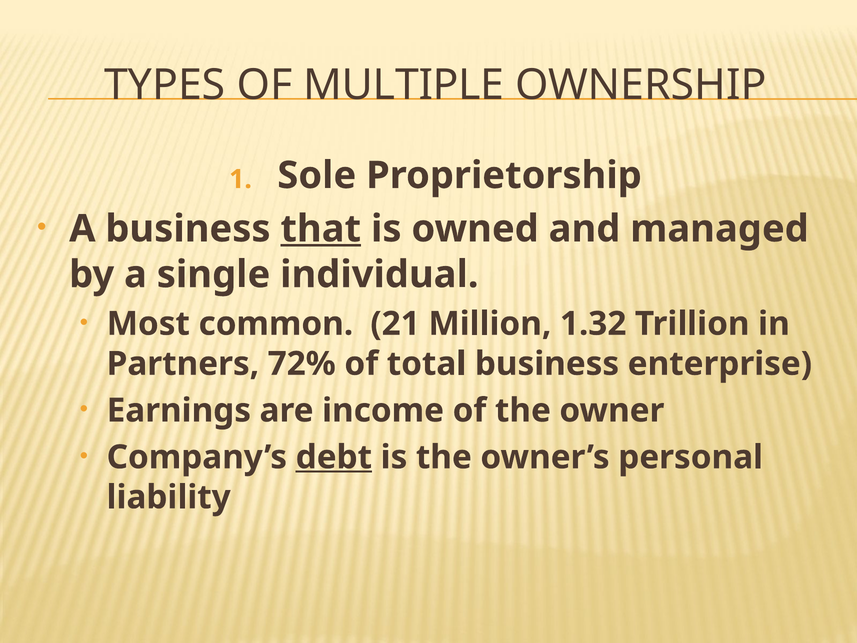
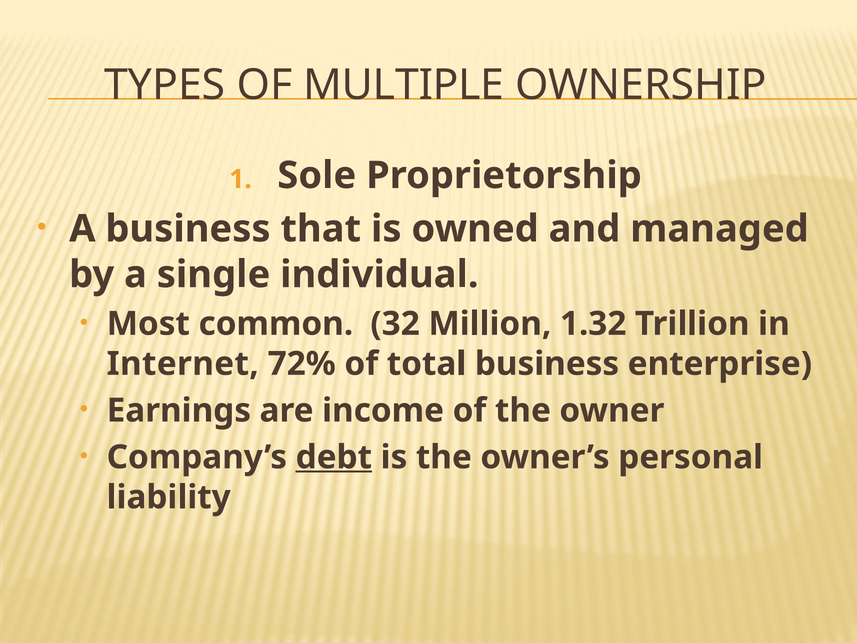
that underline: present -> none (321, 229)
21: 21 -> 32 (395, 324)
Partners: Partners -> Internet (183, 364)
